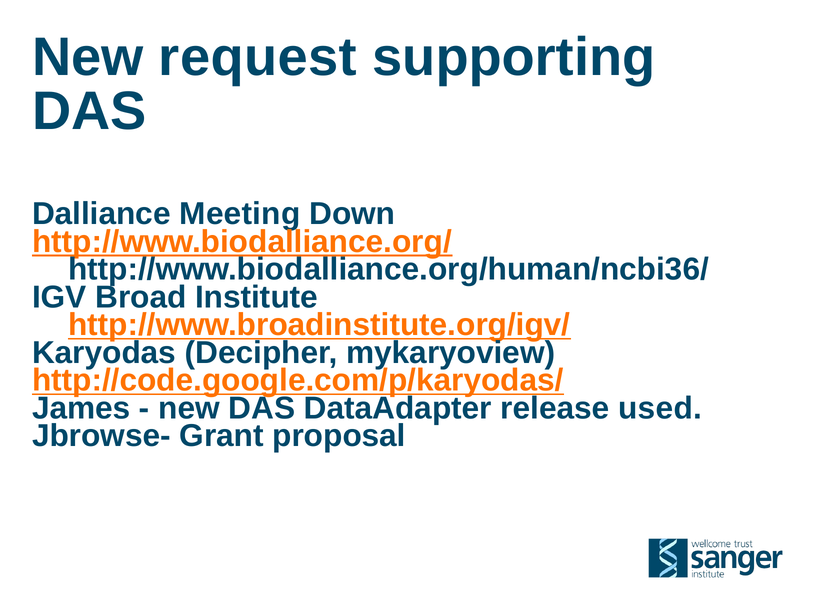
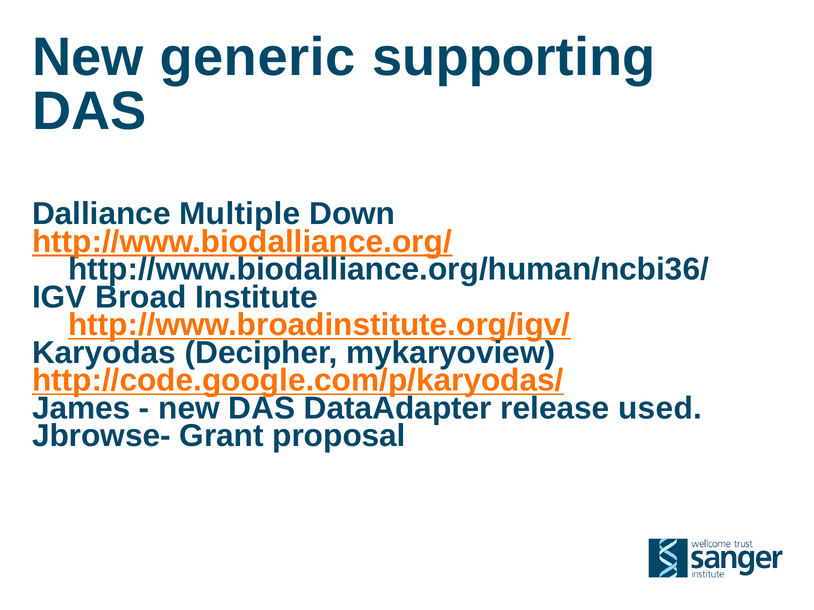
request: request -> generic (258, 57)
Meeting: Meeting -> Multiple (240, 214)
